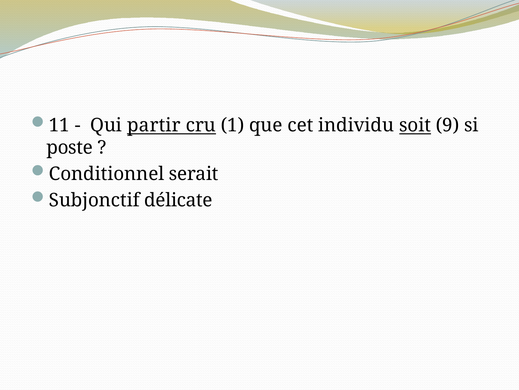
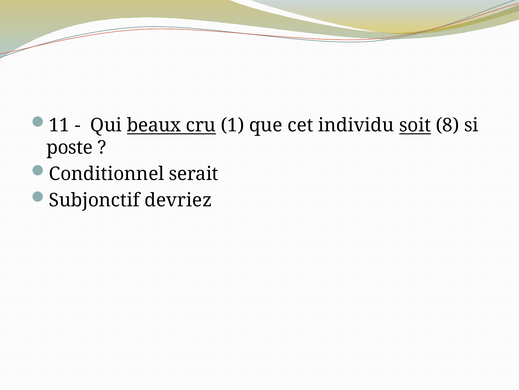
partir: partir -> beaux (154, 125)
9: 9 -> 8 (448, 125)
délicate: délicate -> devriez (178, 200)
